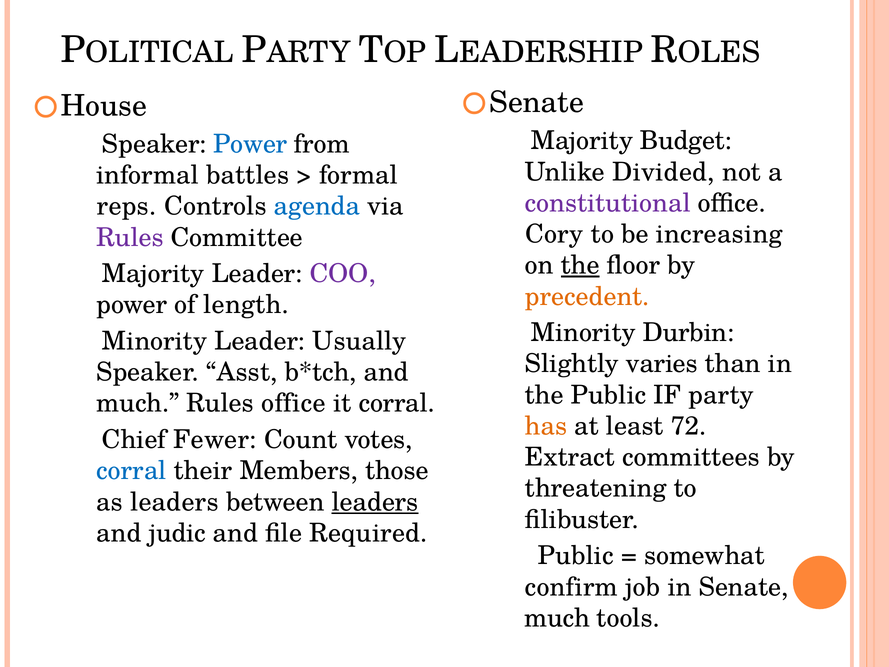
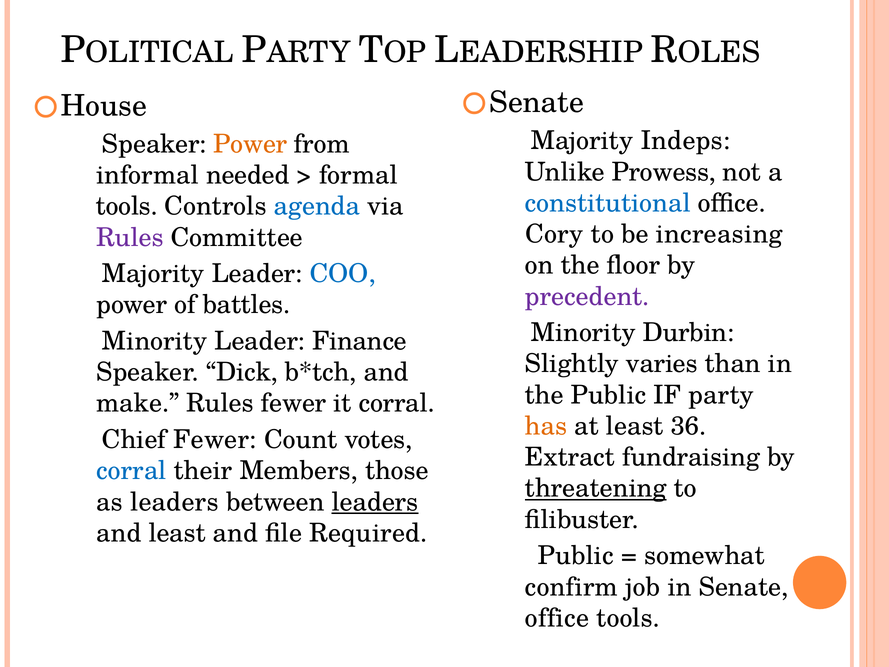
Budget: Budget -> Indeps (686, 141)
Power colour: blue -> orange (250, 144)
Divided: Divided -> Prowess (664, 172)
battles: battles -> needed (248, 175)
constitutional colour: purple -> blue (608, 203)
reps: reps -> tools (127, 206)
the underline: present -> none (580, 265)
COO colour: purple -> blue (343, 274)
precedent colour: orange -> purple (587, 296)
length: length -> battles (247, 305)
Usually: Usually -> Finance (360, 341)
Asst: Asst -> Dick (242, 372)
much: much -> make (138, 403)
Rules office: office -> fewer (294, 403)
72: 72 -> 36 (688, 426)
committees: committees -> fundraising (691, 457)
threatening underline: none -> present (596, 488)
and judic: judic -> least (177, 533)
much: much -> office (557, 618)
